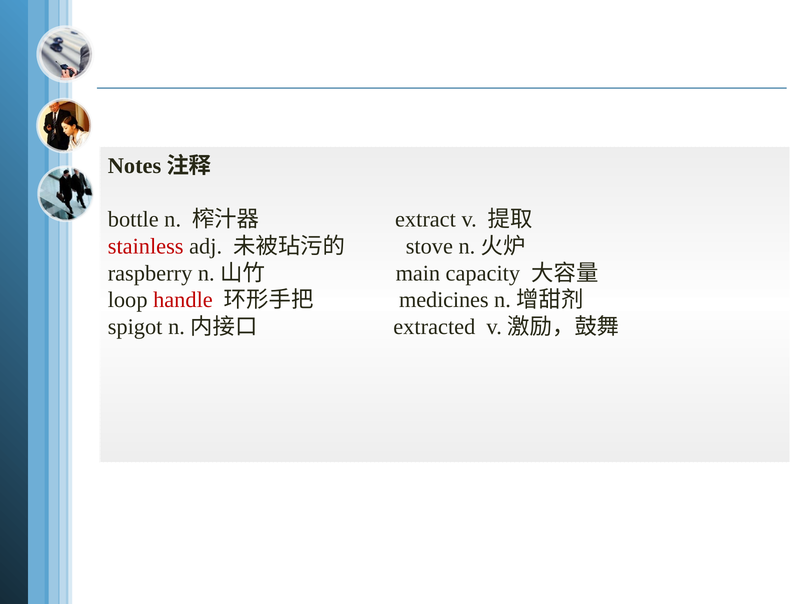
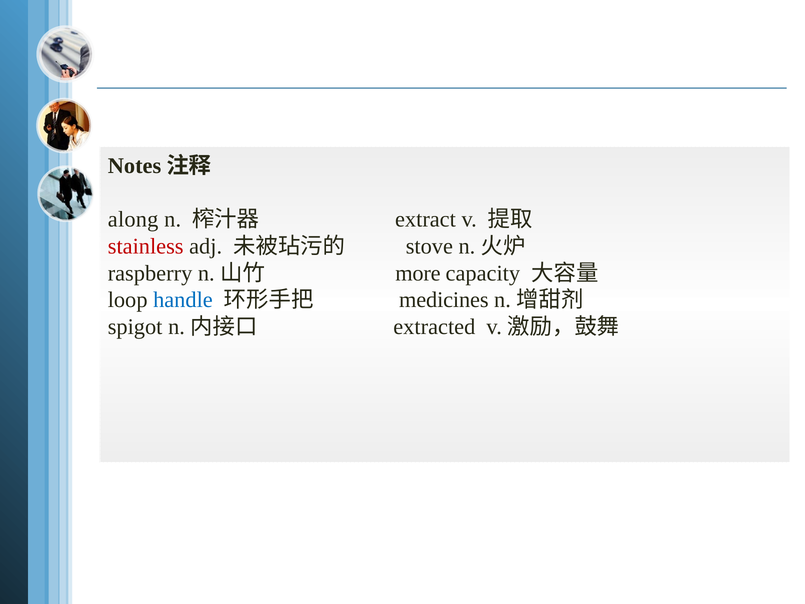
bottle: bottle -> along (133, 219)
main: main -> more (418, 273)
handle colour: red -> blue (183, 300)
